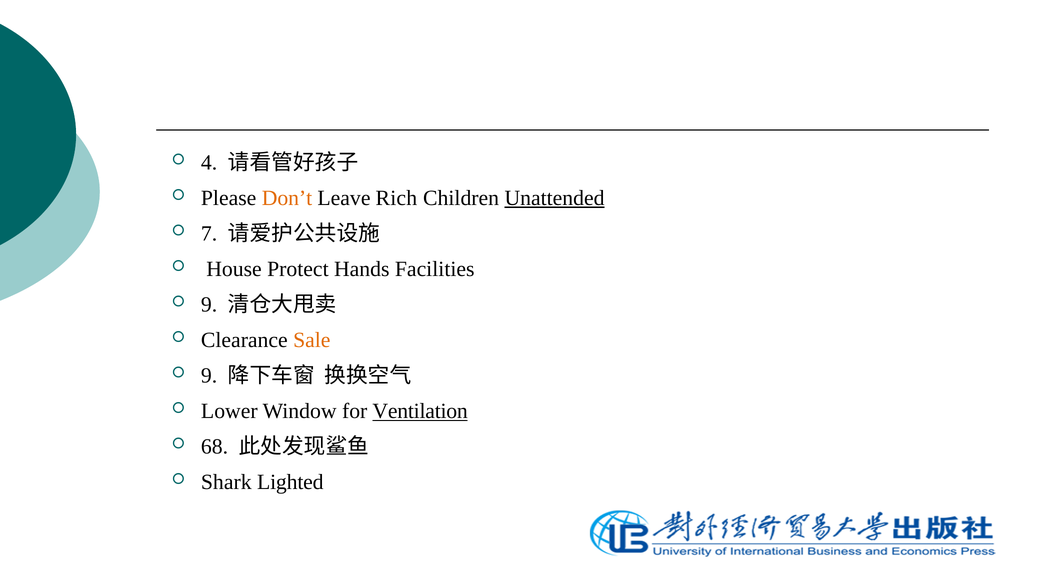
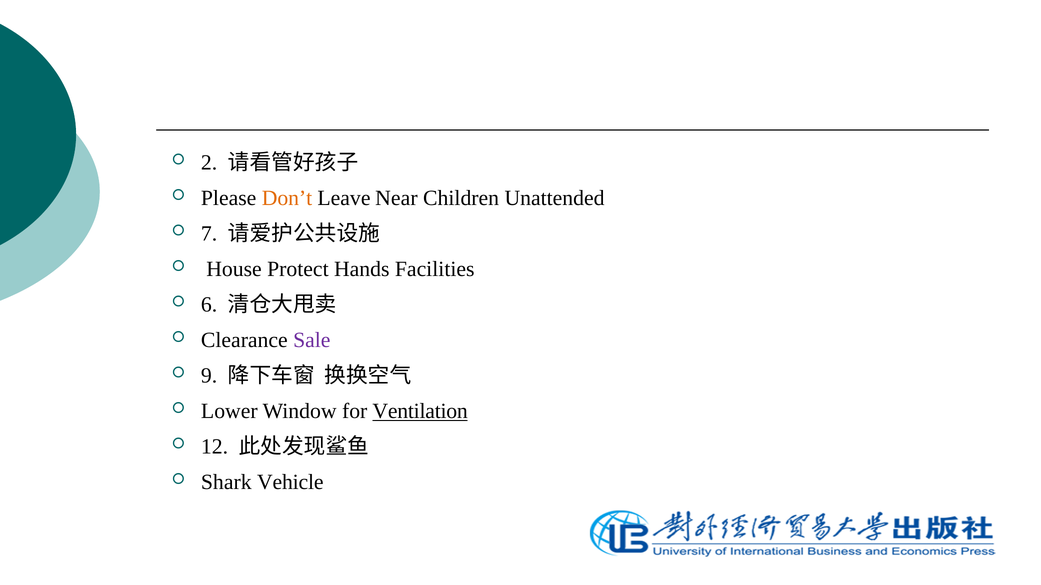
4: 4 -> 2 (209, 163)
Rich: Rich -> Near (396, 198)
Unattended underline: present -> none (555, 198)
9: 9 -> 6 (209, 305)
Sale colour: orange -> purple (312, 341)
68: 68 -> 12 (215, 447)
Lighted: Lighted -> Vehicle (290, 483)
